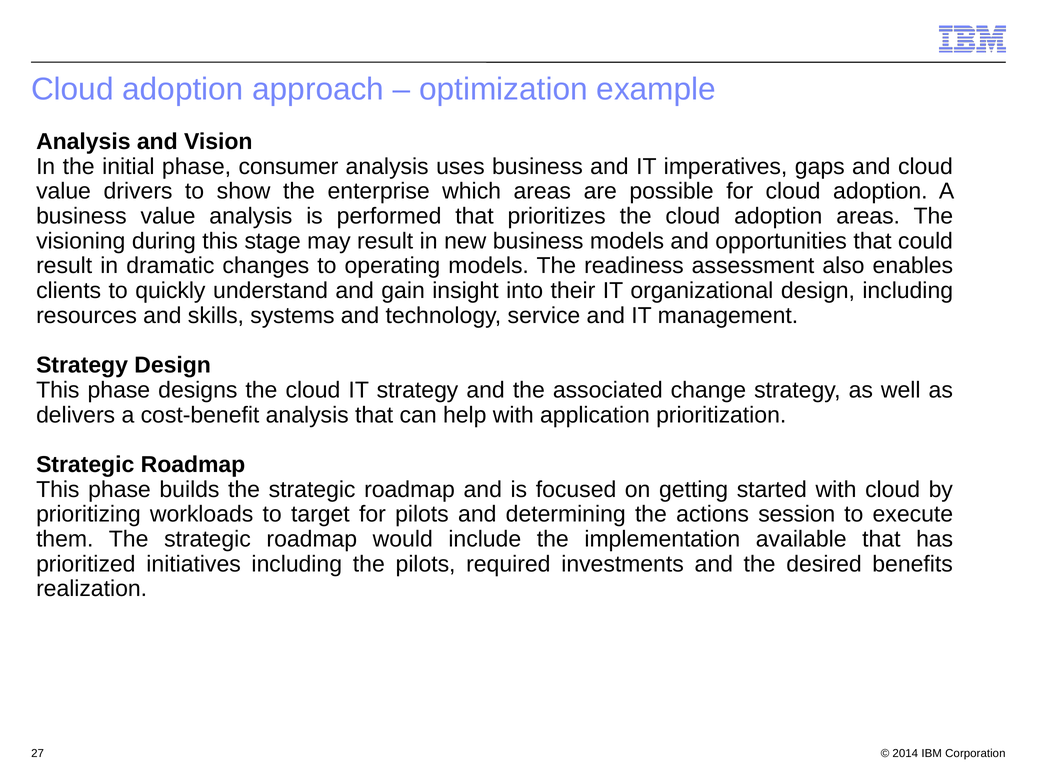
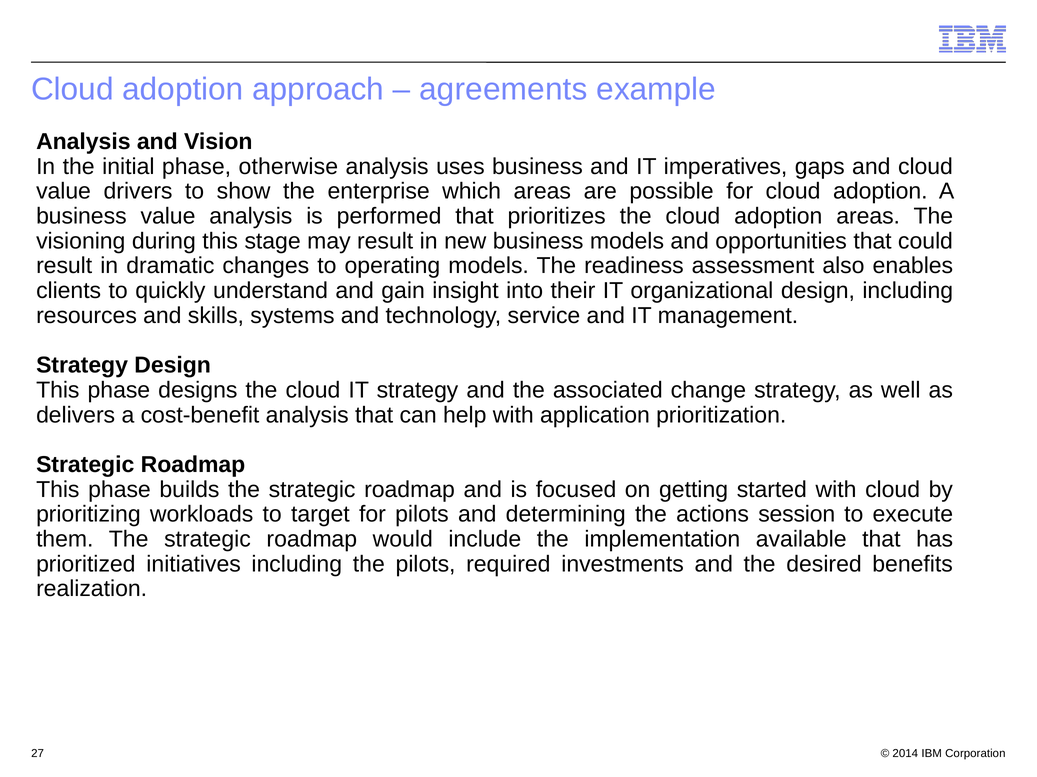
optimization: optimization -> agreements (503, 89)
consumer: consumer -> otherwise (288, 167)
